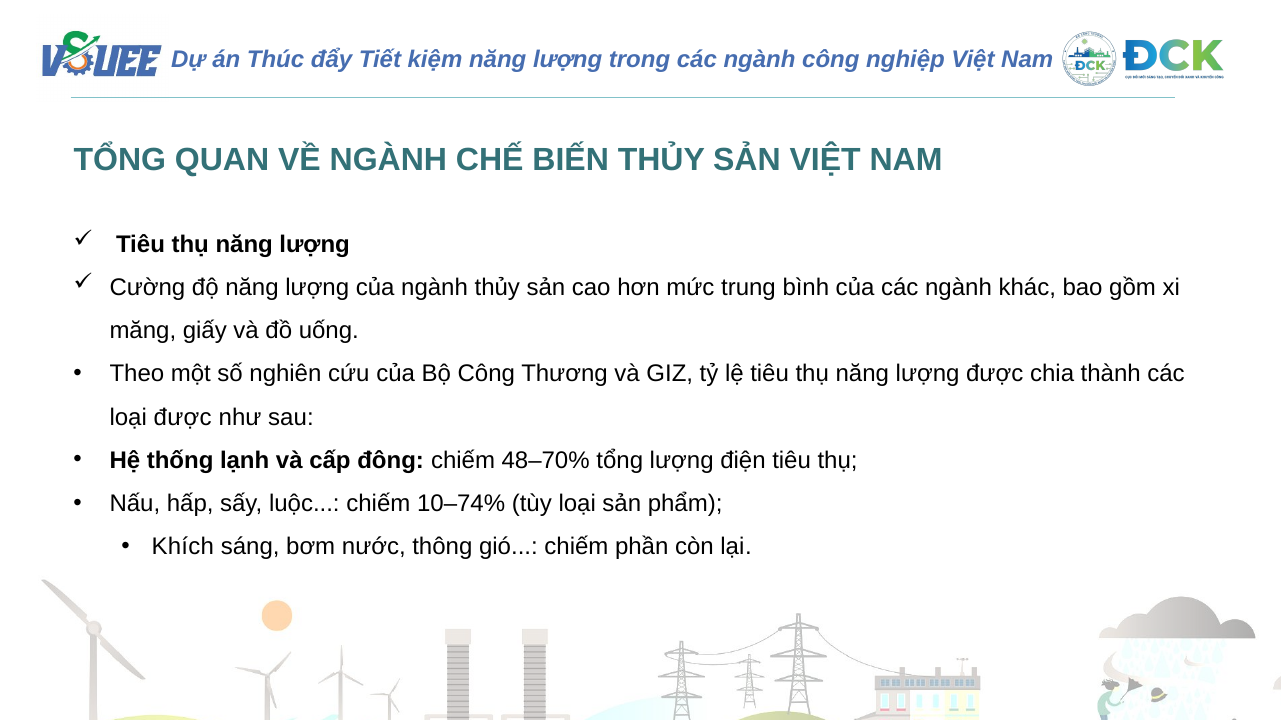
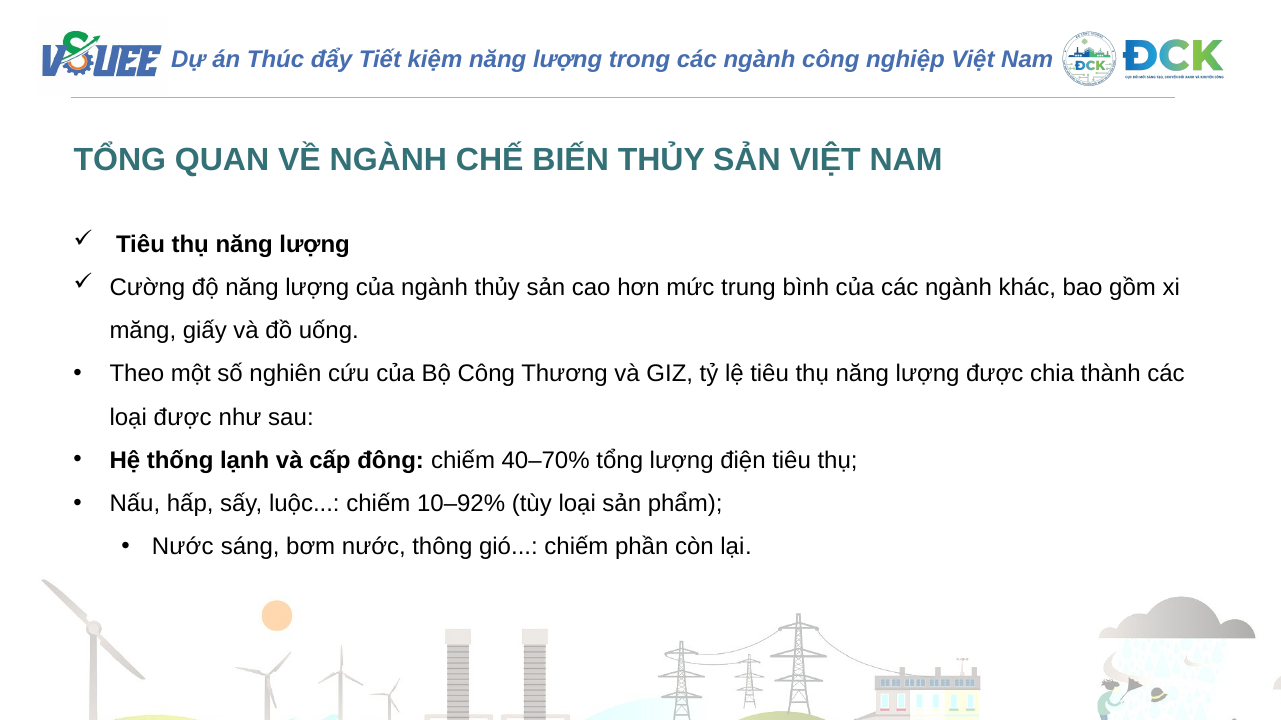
48–70%: 48–70% -> 40–70% (546, 461)
10–74%: 10–74% -> 10–92% (461, 504)
Khích: Khích -> Nước (183, 547)
